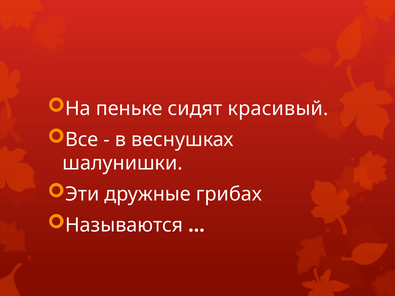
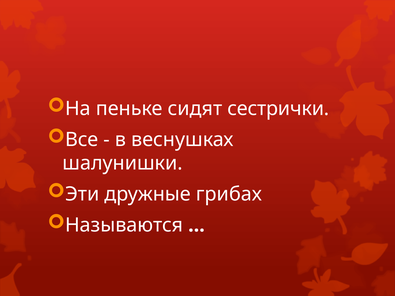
красивый: красивый -> сестрички (278, 109)
